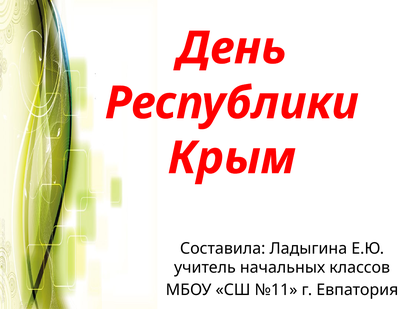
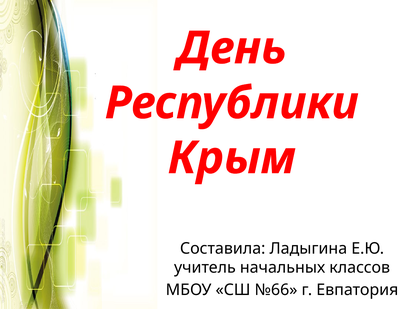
№11: №11 -> №66 (276, 290)
